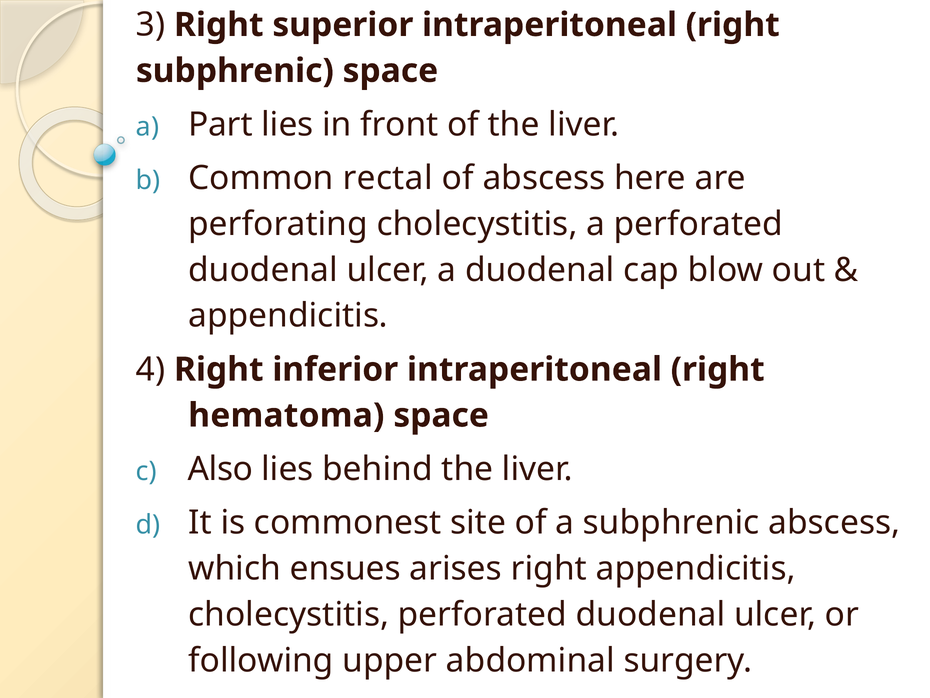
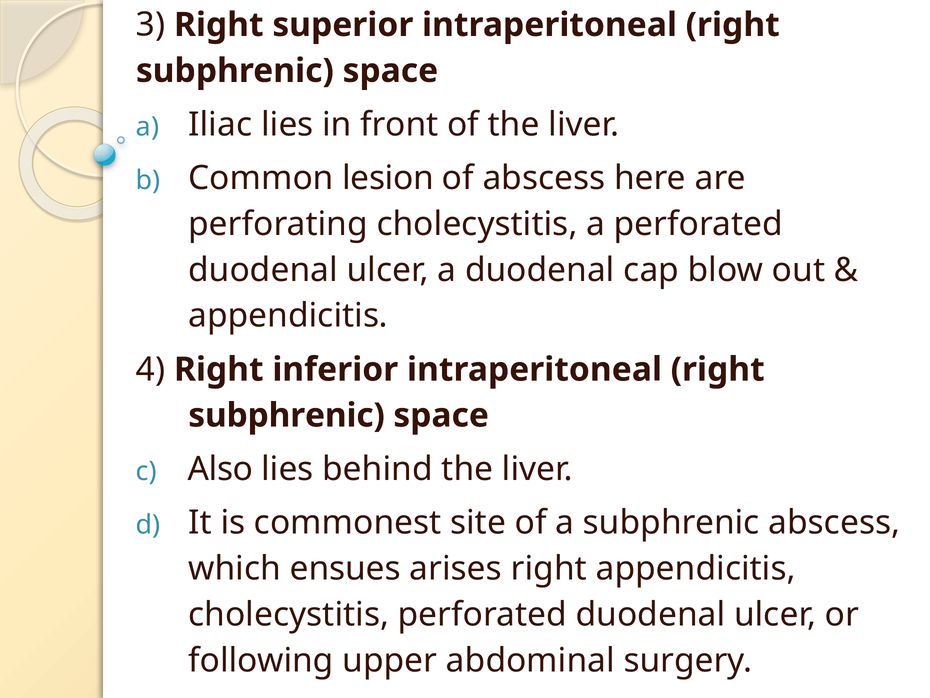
Part: Part -> Iliac (220, 124)
rectal: rectal -> lesion (388, 178)
hematoma: hematoma -> subphrenic (287, 415)
